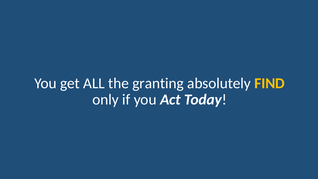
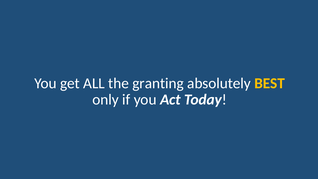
FIND: FIND -> BEST (270, 83)
